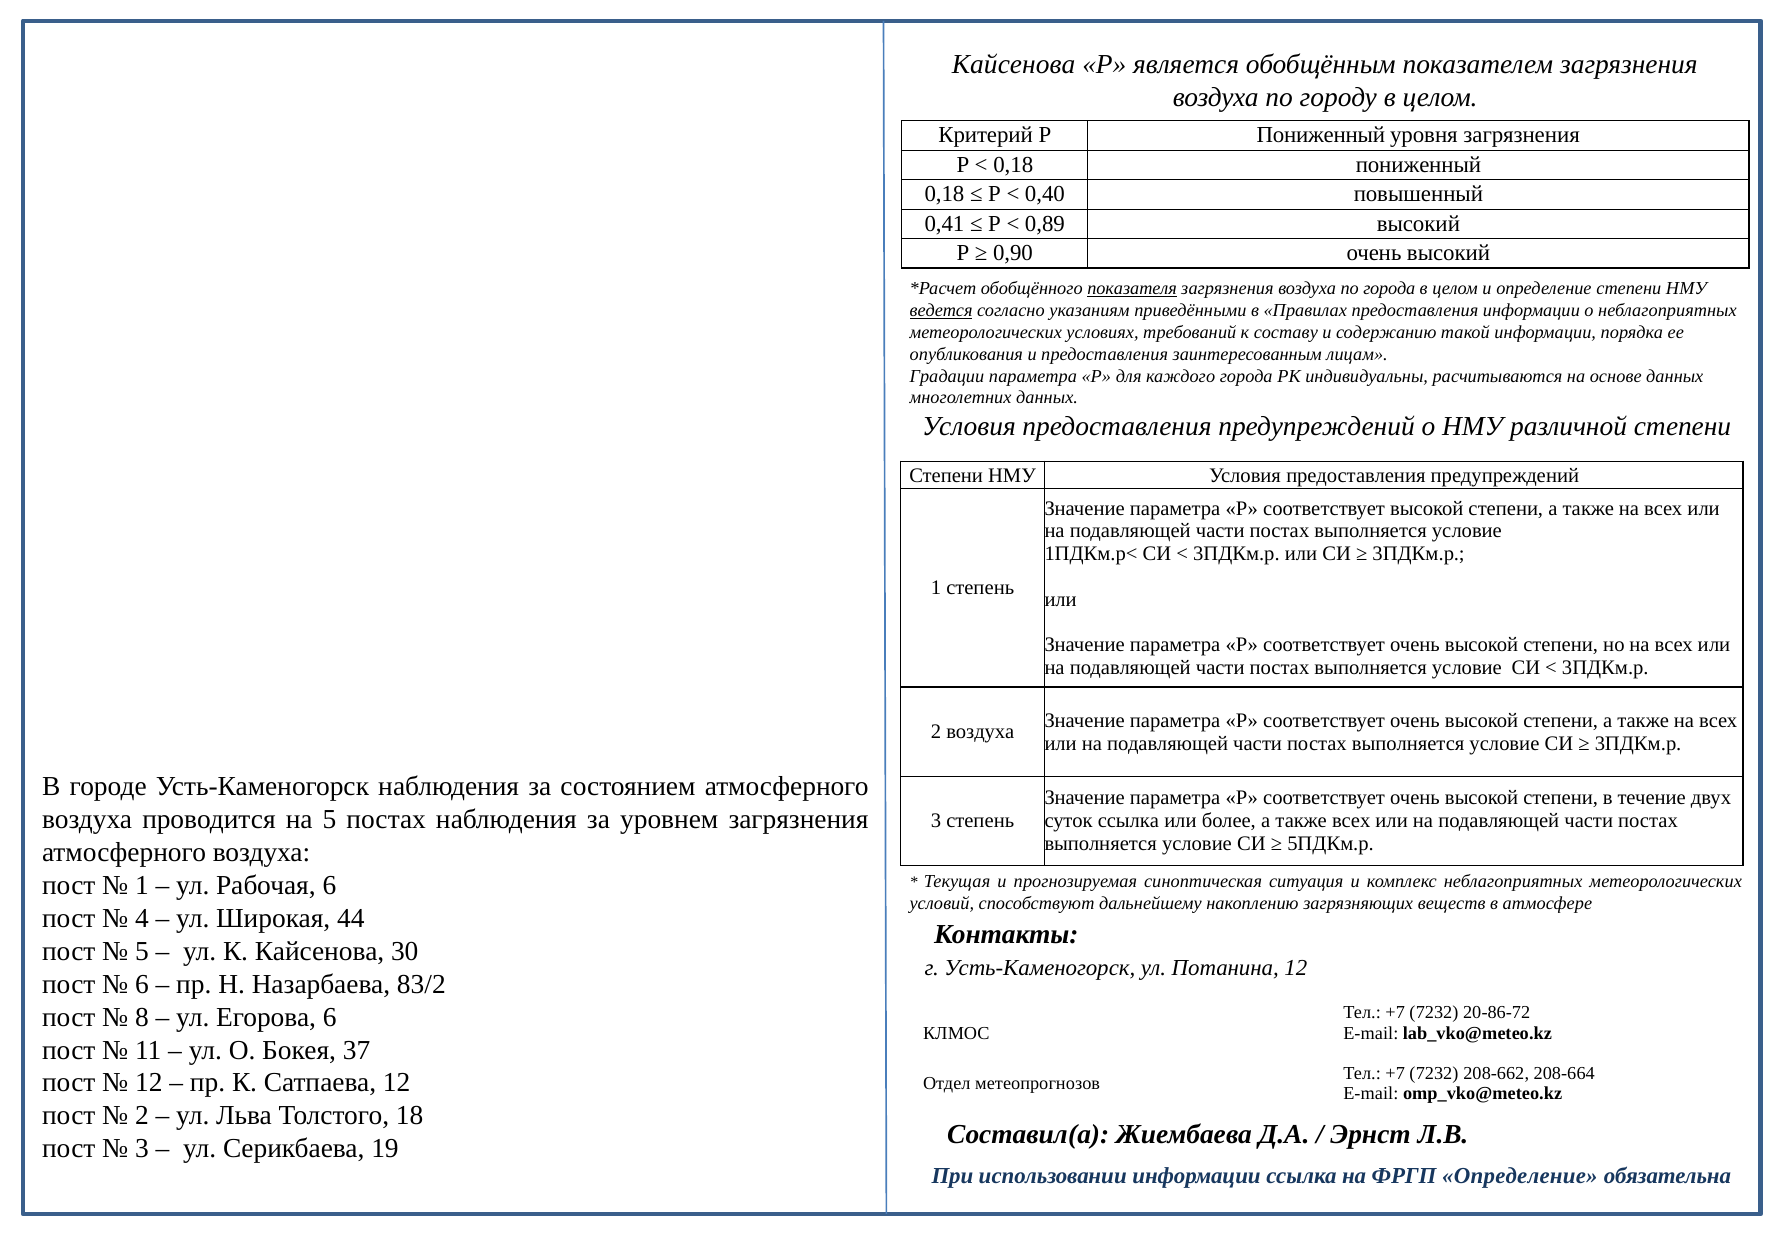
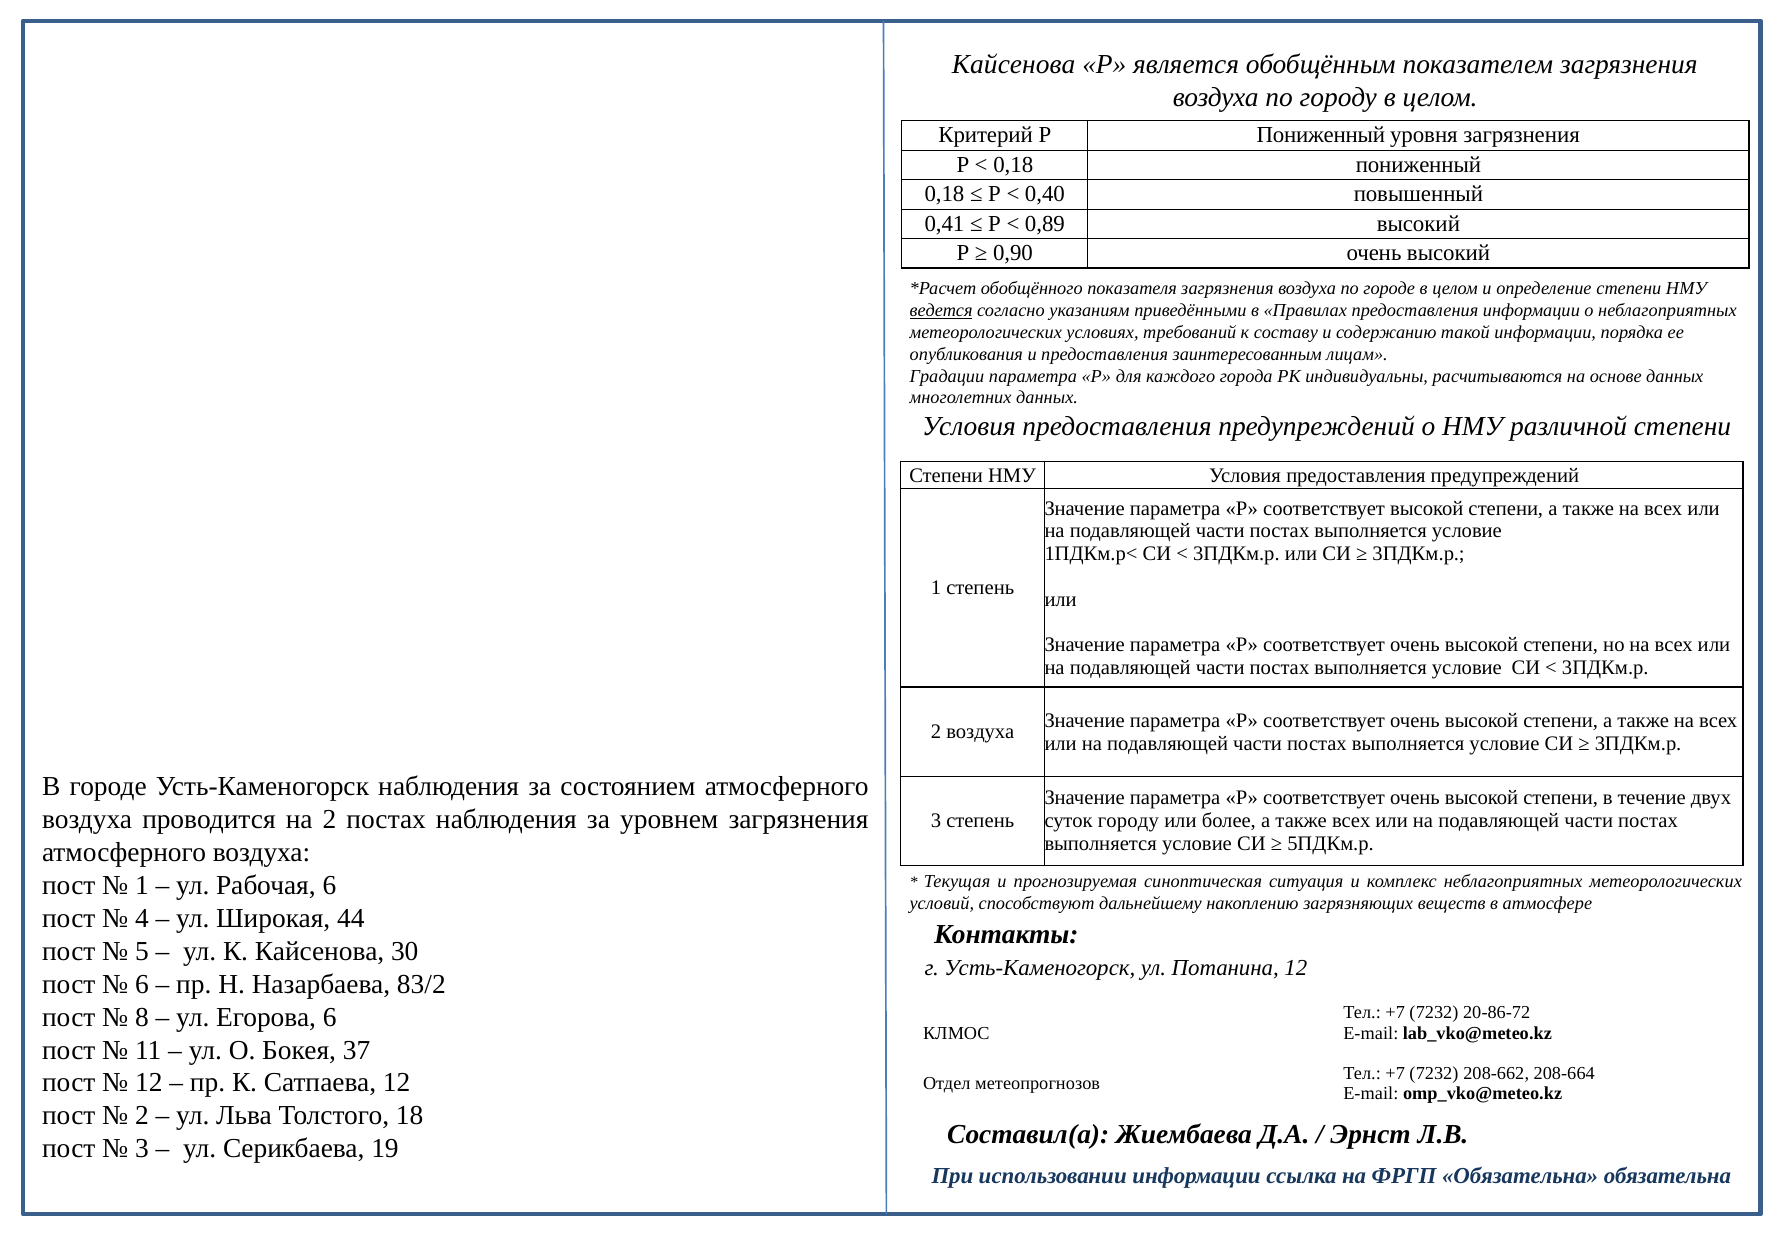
показателя underline: present -> none (1132, 288)
по города: города -> городе (1389, 288)
на 5: 5 -> 2 (329, 820)
суток ссылка: ссылка -> городу (1128, 821)
ФРГП Определение: Определение -> Обязательна (1520, 1176)
